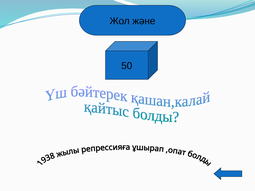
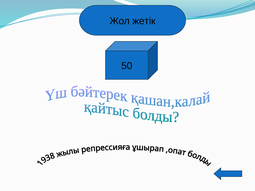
және: және -> жетік (144, 21)
